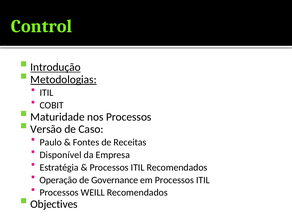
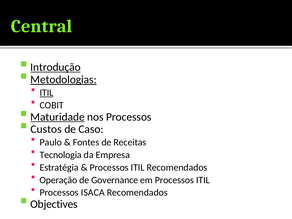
Control: Control -> Central (42, 26)
ITIL underline: none -> present (47, 93)
Maturidade underline: none -> present (58, 117)
Versão: Versão -> Custos (46, 129)
Disponível: Disponível -> Tecnologia (61, 155)
WEILL: WEILL -> ISACA (93, 193)
